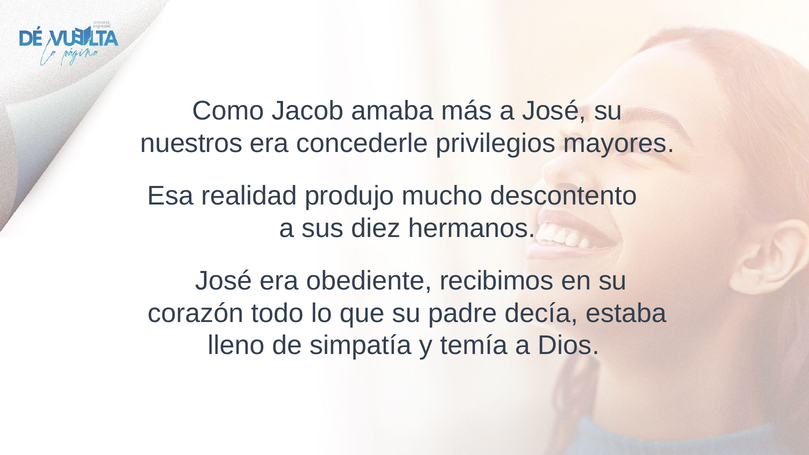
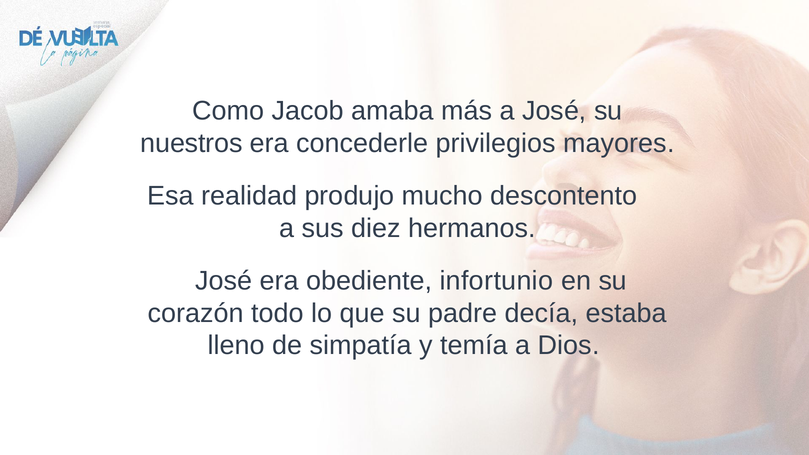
recibimos: recibimos -> infortunio (496, 281)
